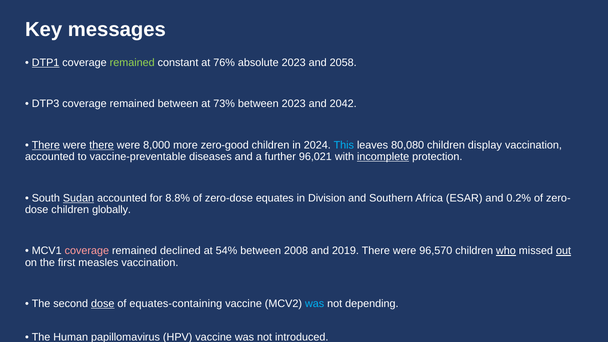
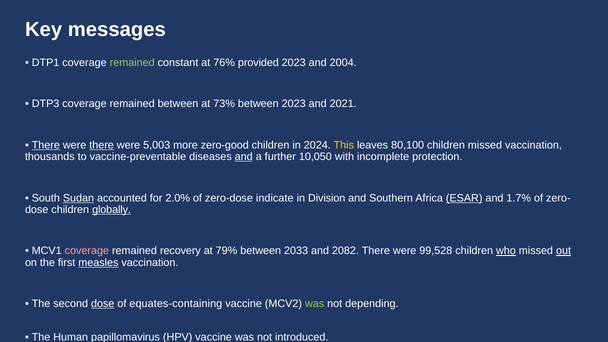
DTP1 underline: present -> none (46, 63)
absolute: absolute -> provided (258, 63)
2058: 2058 -> 2004 (343, 63)
2042: 2042 -> 2021 (343, 104)
8,000: 8,000 -> 5,003 (157, 145)
This colour: light blue -> yellow (344, 145)
80,080: 80,080 -> 80,100 (408, 145)
children display: display -> missed (485, 145)
accounted: accounted -> thousands (50, 157)
and underline: none -> present (244, 157)
96,021: 96,021 -> 10,050 (315, 157)
incomplete underline: present -> none (383, 157)
8.8%: 8.8% -> 2.0% (178, 198)
equates: equates -> indicate (275, 198)
ESAR underline: none -> present (464, 198)
0.2%: 0.2% -> 1.7% (519, 198)
globally underline: none -> present (112, 210)
declined: declined -> recovery (180, 251)
54%: 54% -> 79% (227, 251)
2008: 2008 -> 2033 (296, 251)
2019: 2019 -> 2082 (345, 251)
96,570: 96,570 -> 99,528 (436, 251)
measles underline: none -> present (98, 262)
was colour: light blue -> light green (315, 304)
